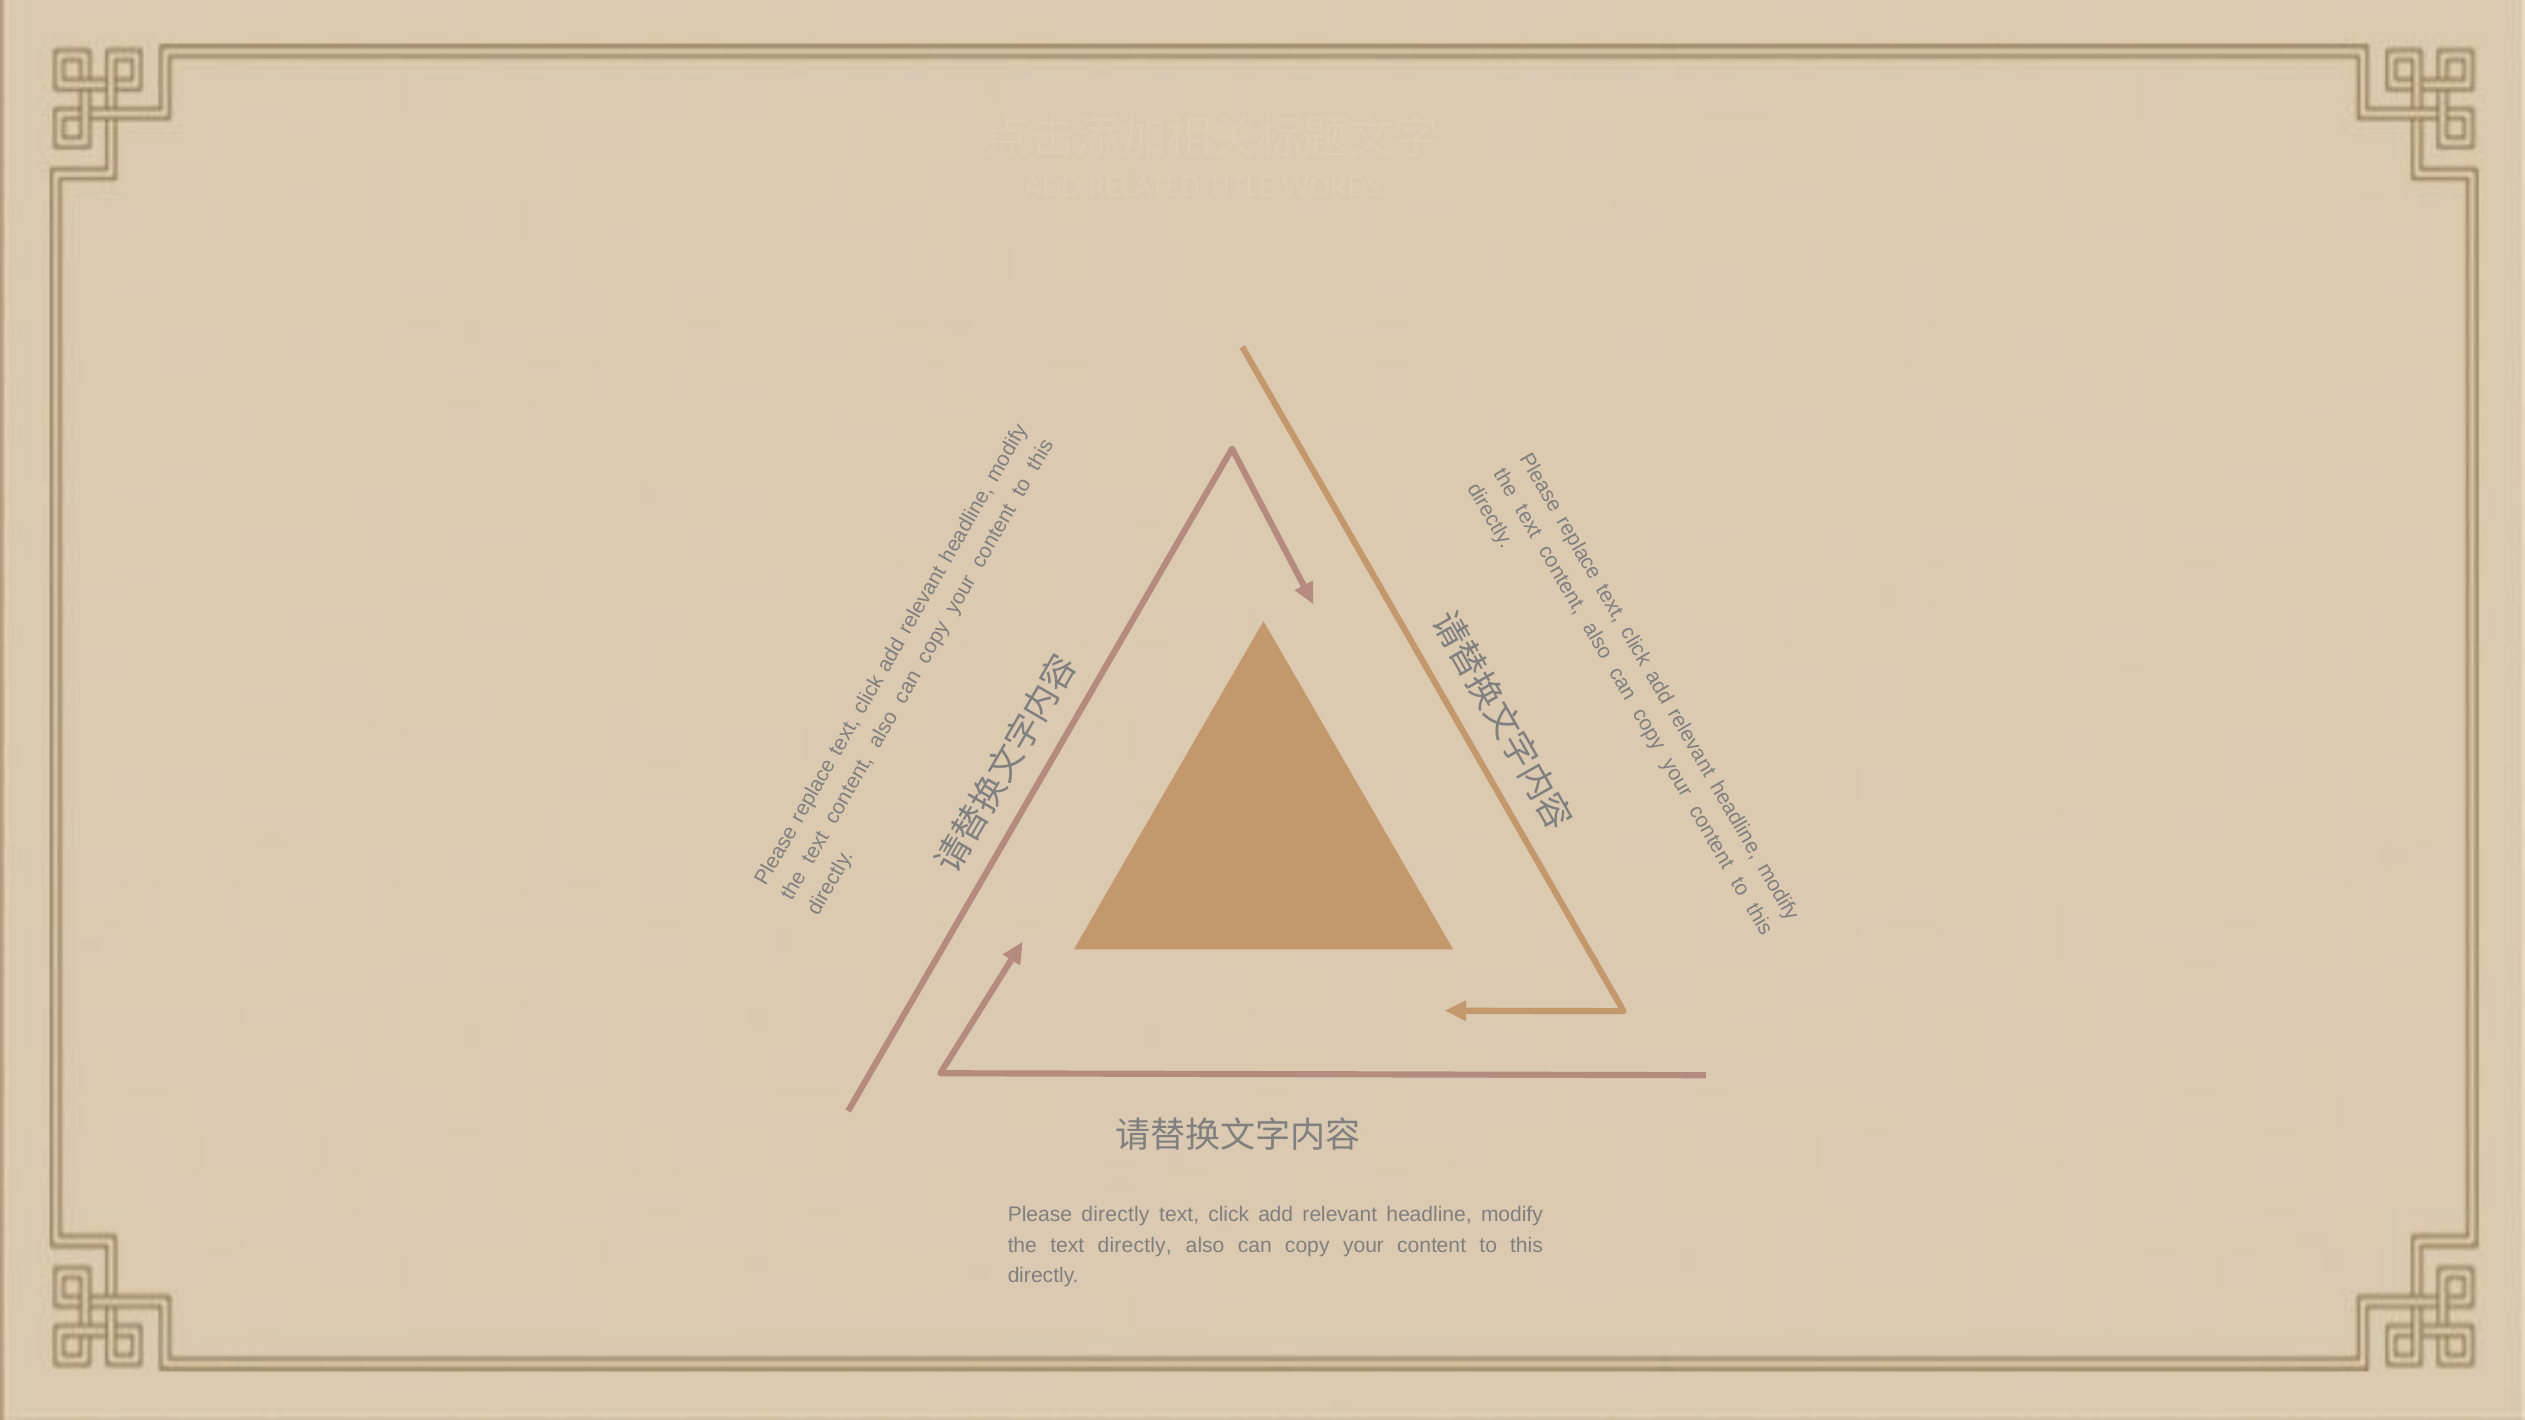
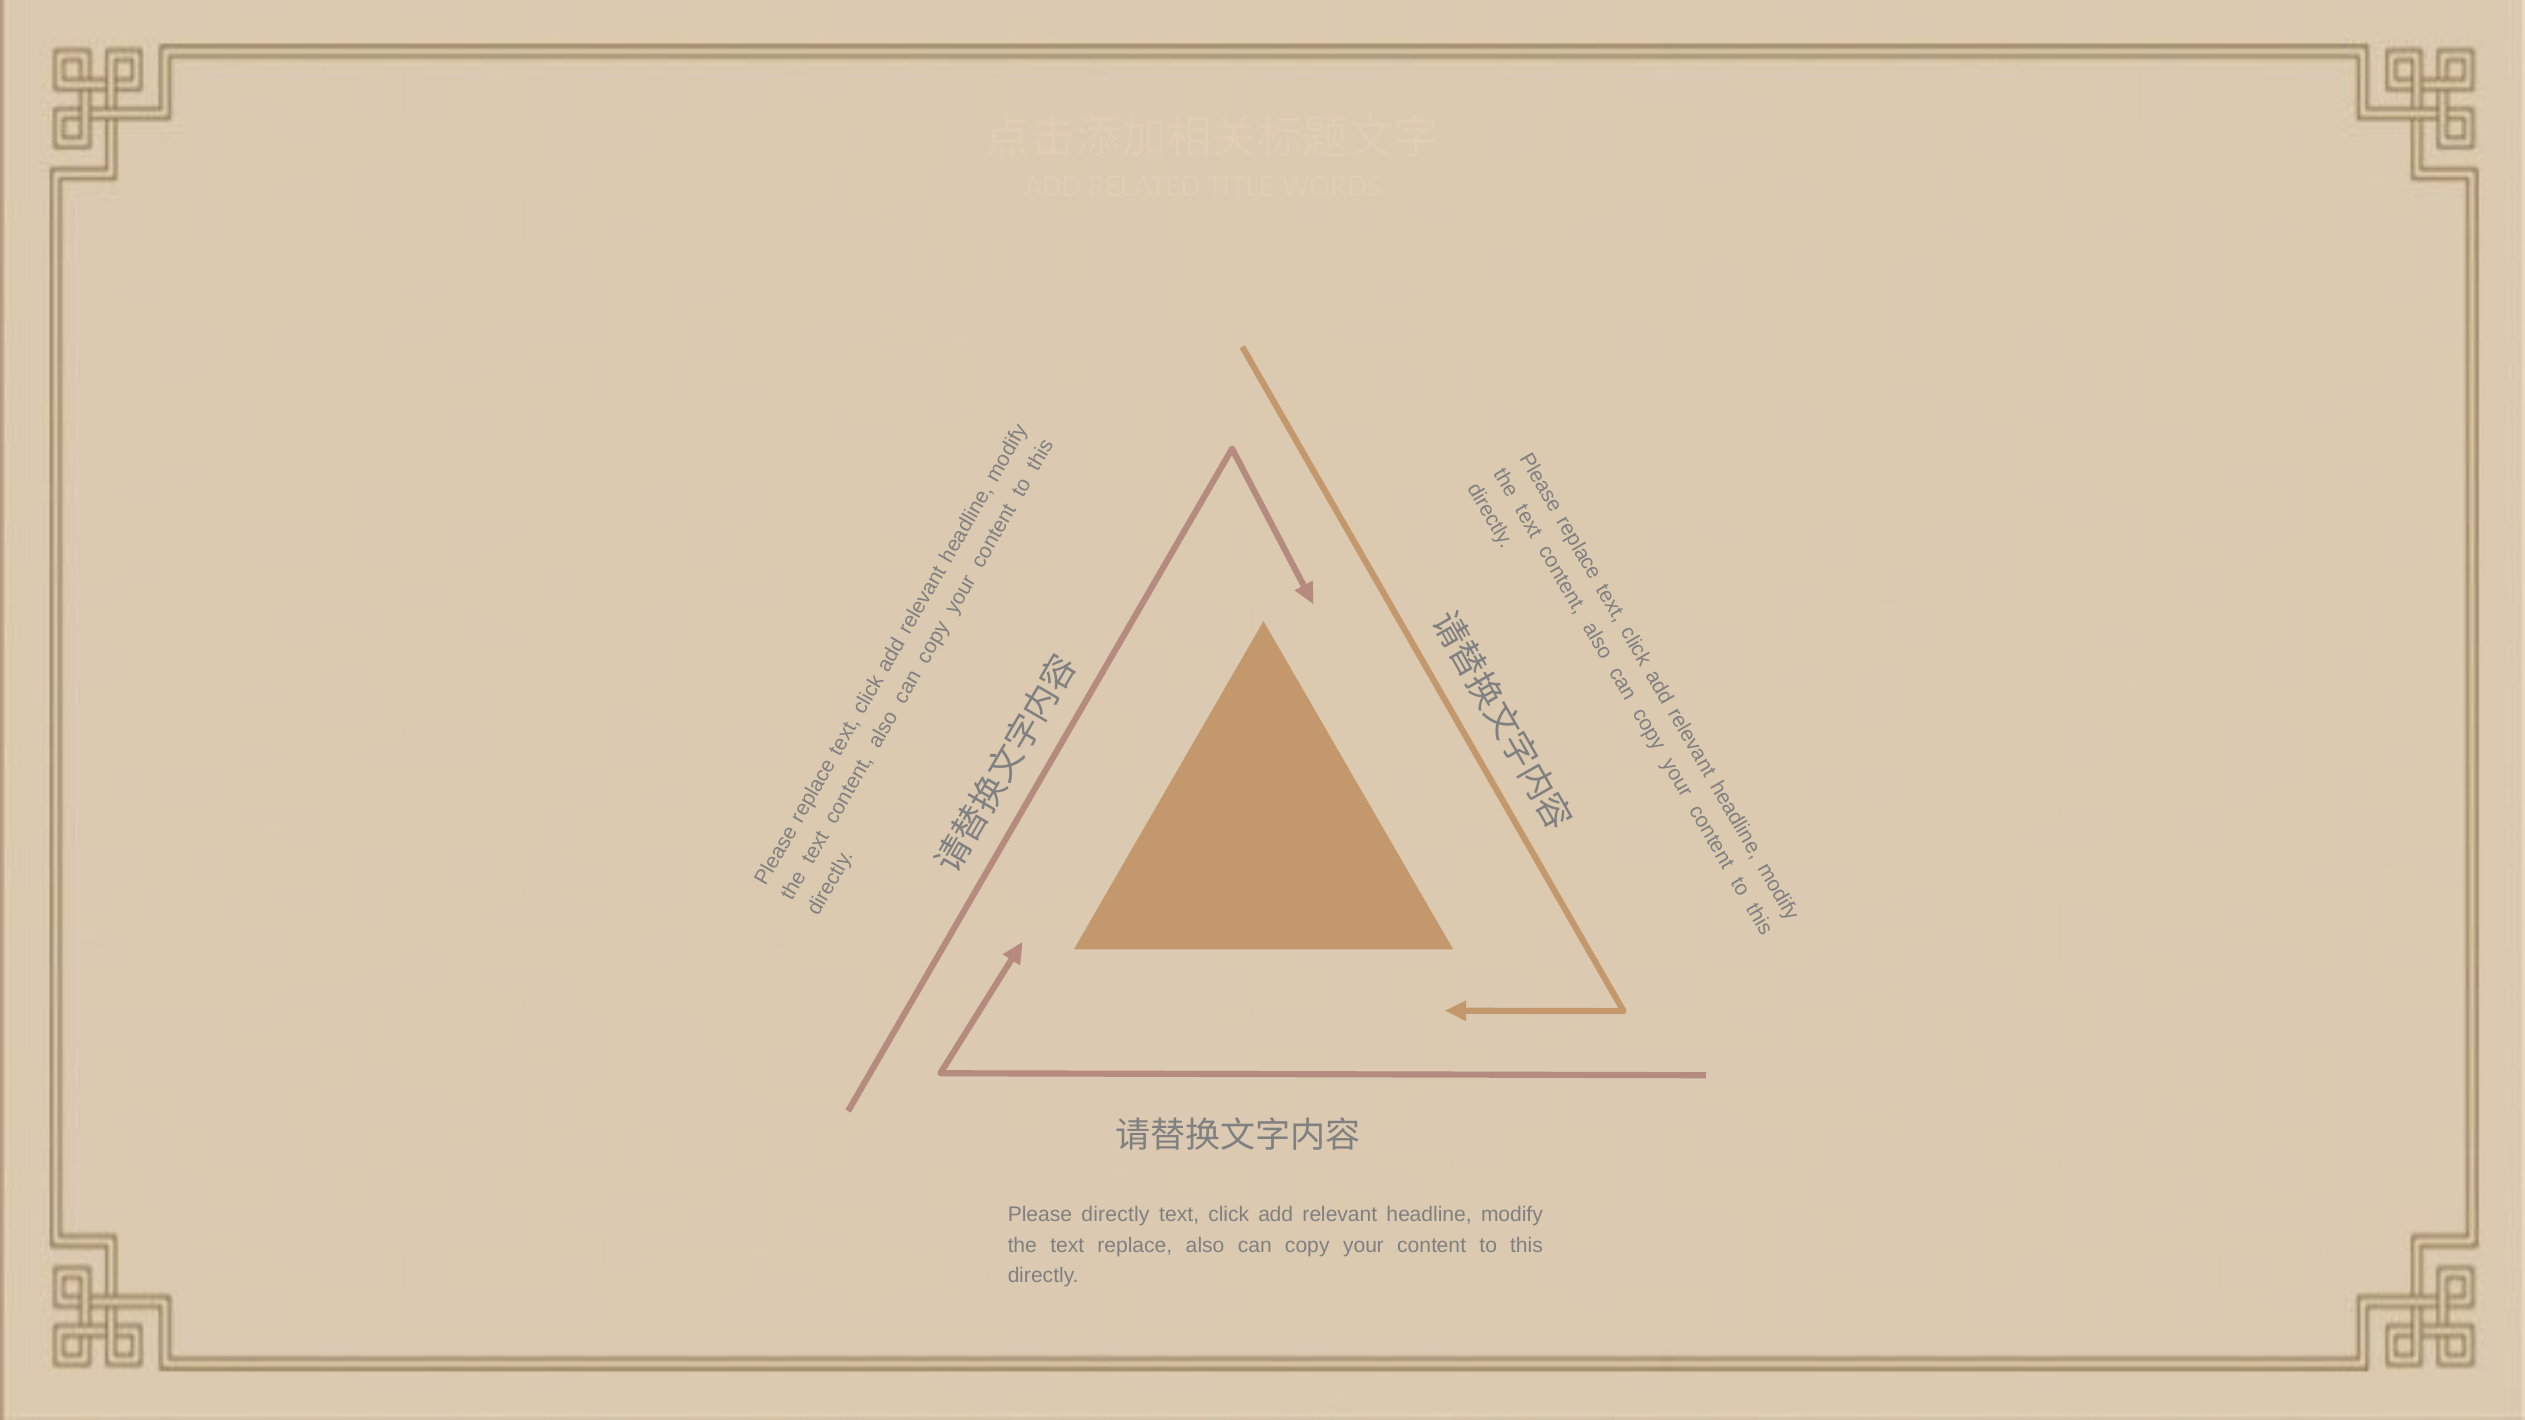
text directly: directly -> replace (1135, 1246)
